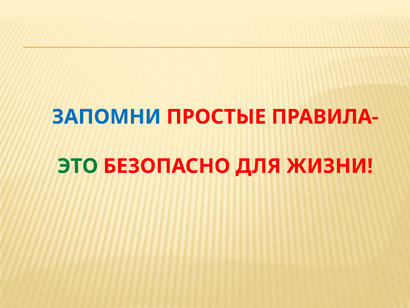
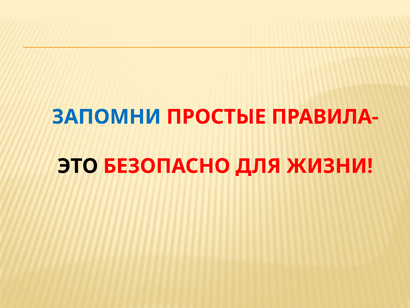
ЭТО colour: green -> black (78, 166)
